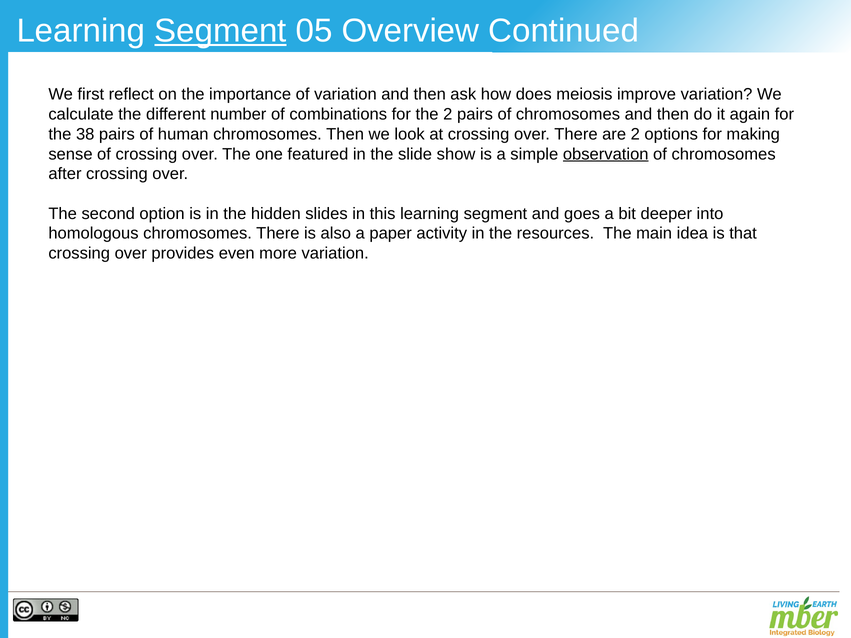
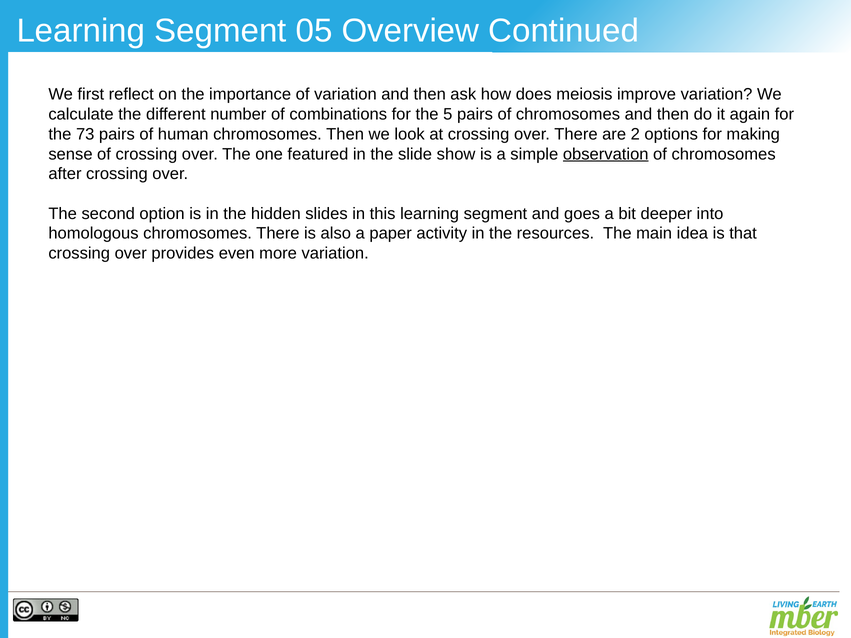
Segment underline: present -> none (220, 31)
the 2: 2 -> 5 (448, 114)
38: 38 -> 73 (85, 134)
